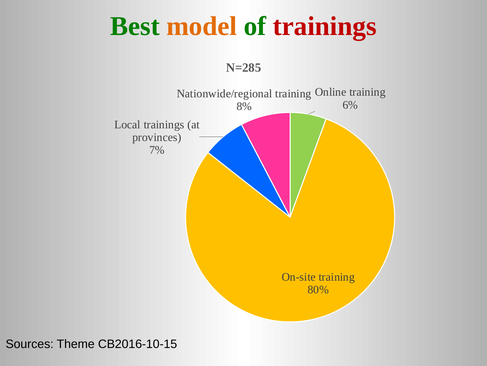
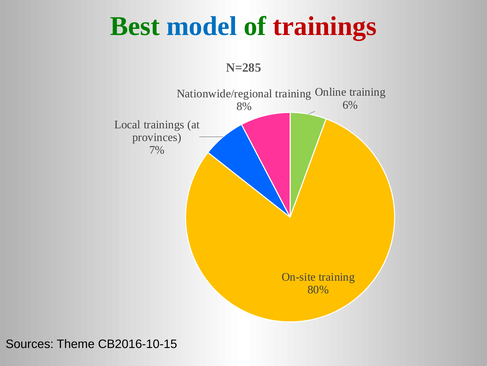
model colour: orange -> blue (202, 26)
